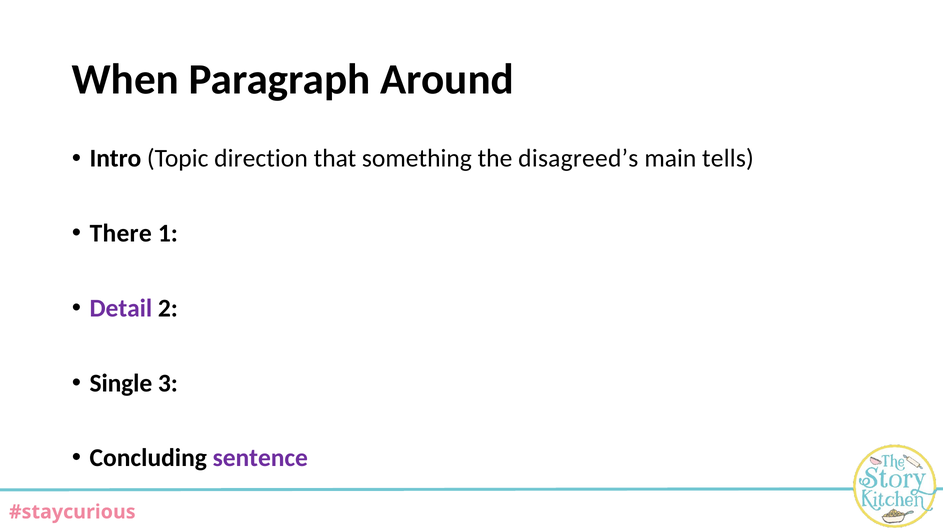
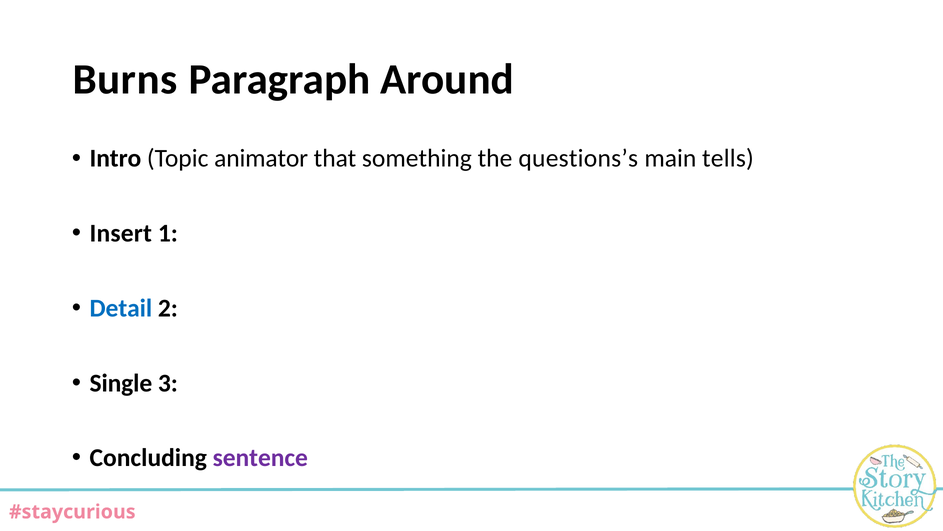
When: When -> Burns (125, 79)
direction: direction -> animator (261, 158)
disagreed’s: disagreed’s -> questions’s (578, 158)
There: There -> Insert (121, 233)
Detail colour: purple -> blue (121, 308)
